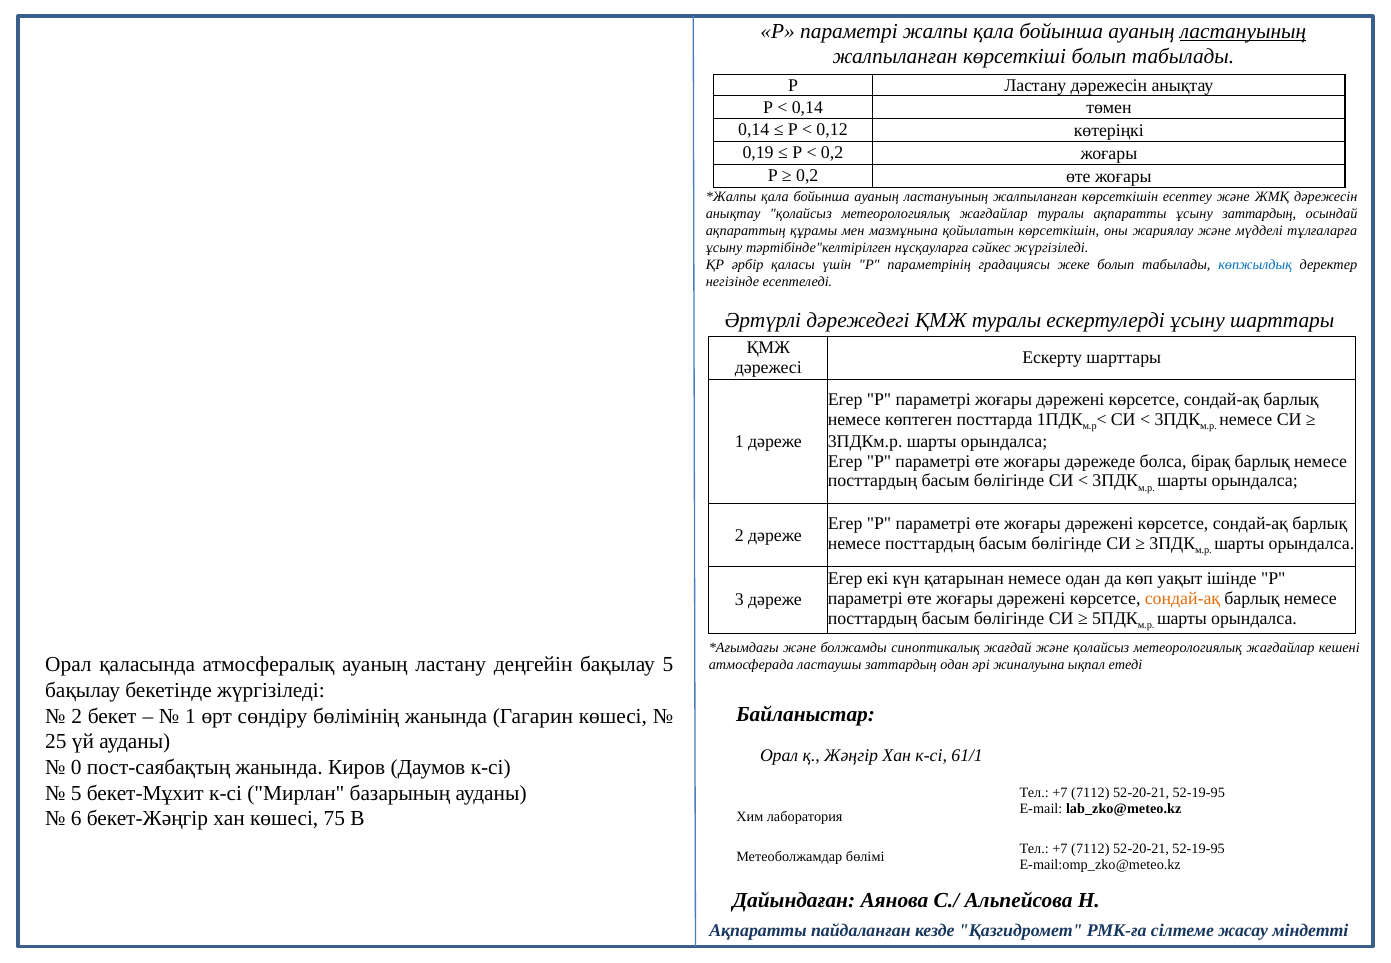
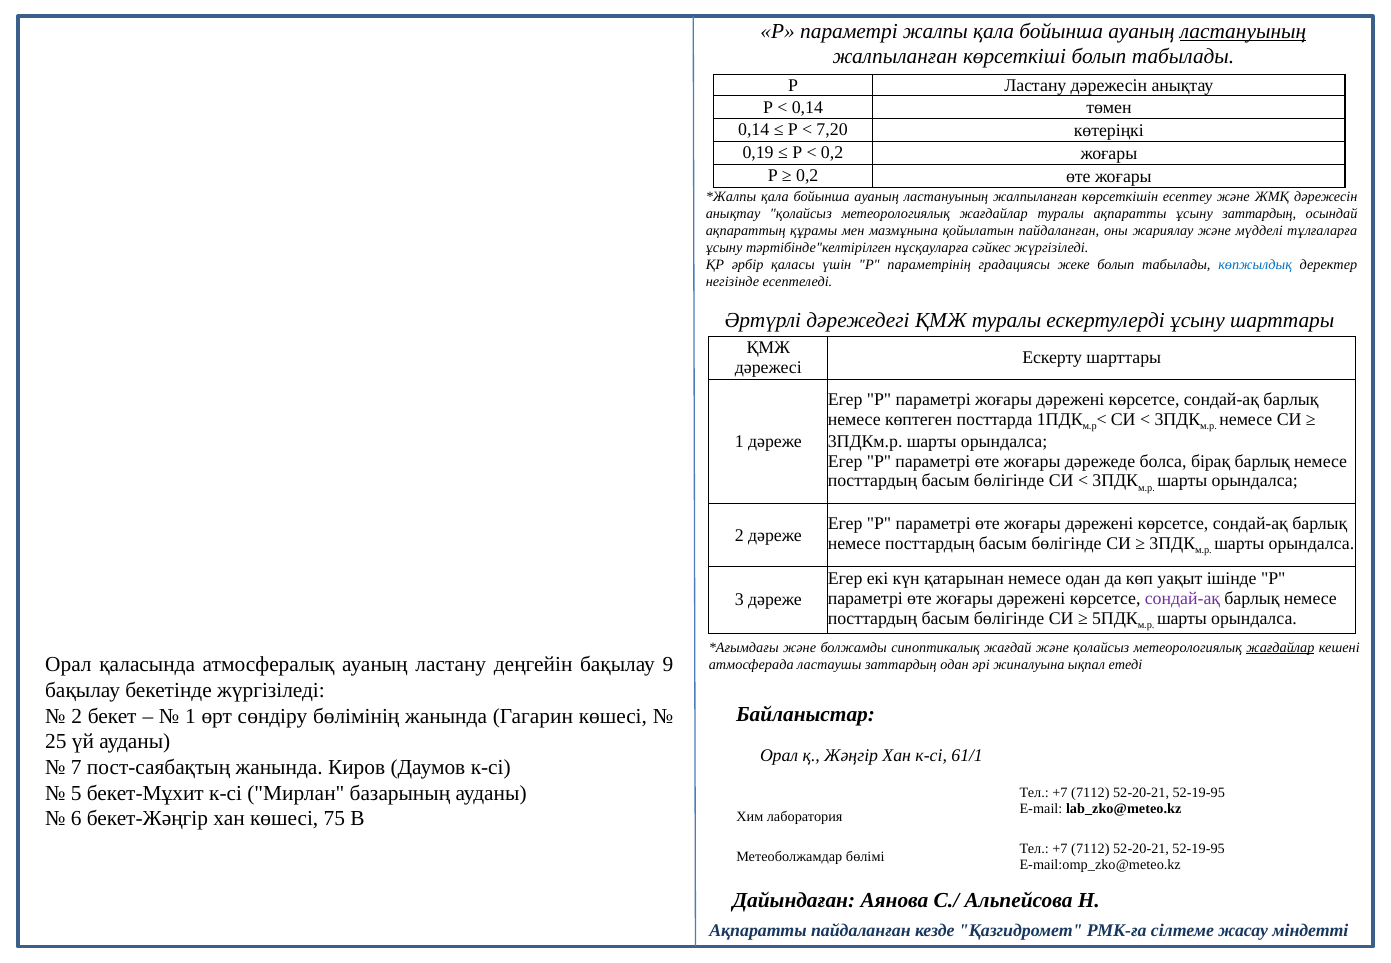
0,12: 0,12 -> 7,20 (832, 130)
қойылатын көрсеткішін: көрсеткішін -> пайдаланған (1059, 231)
сондай-ақ colour: orange -> purple (1182, 599)
жағдайлар underline: none -> present (1280, 648)
бақылау 5: 5 -> 9 (668, 665)
0: 0 -> 7 (76, 767)
